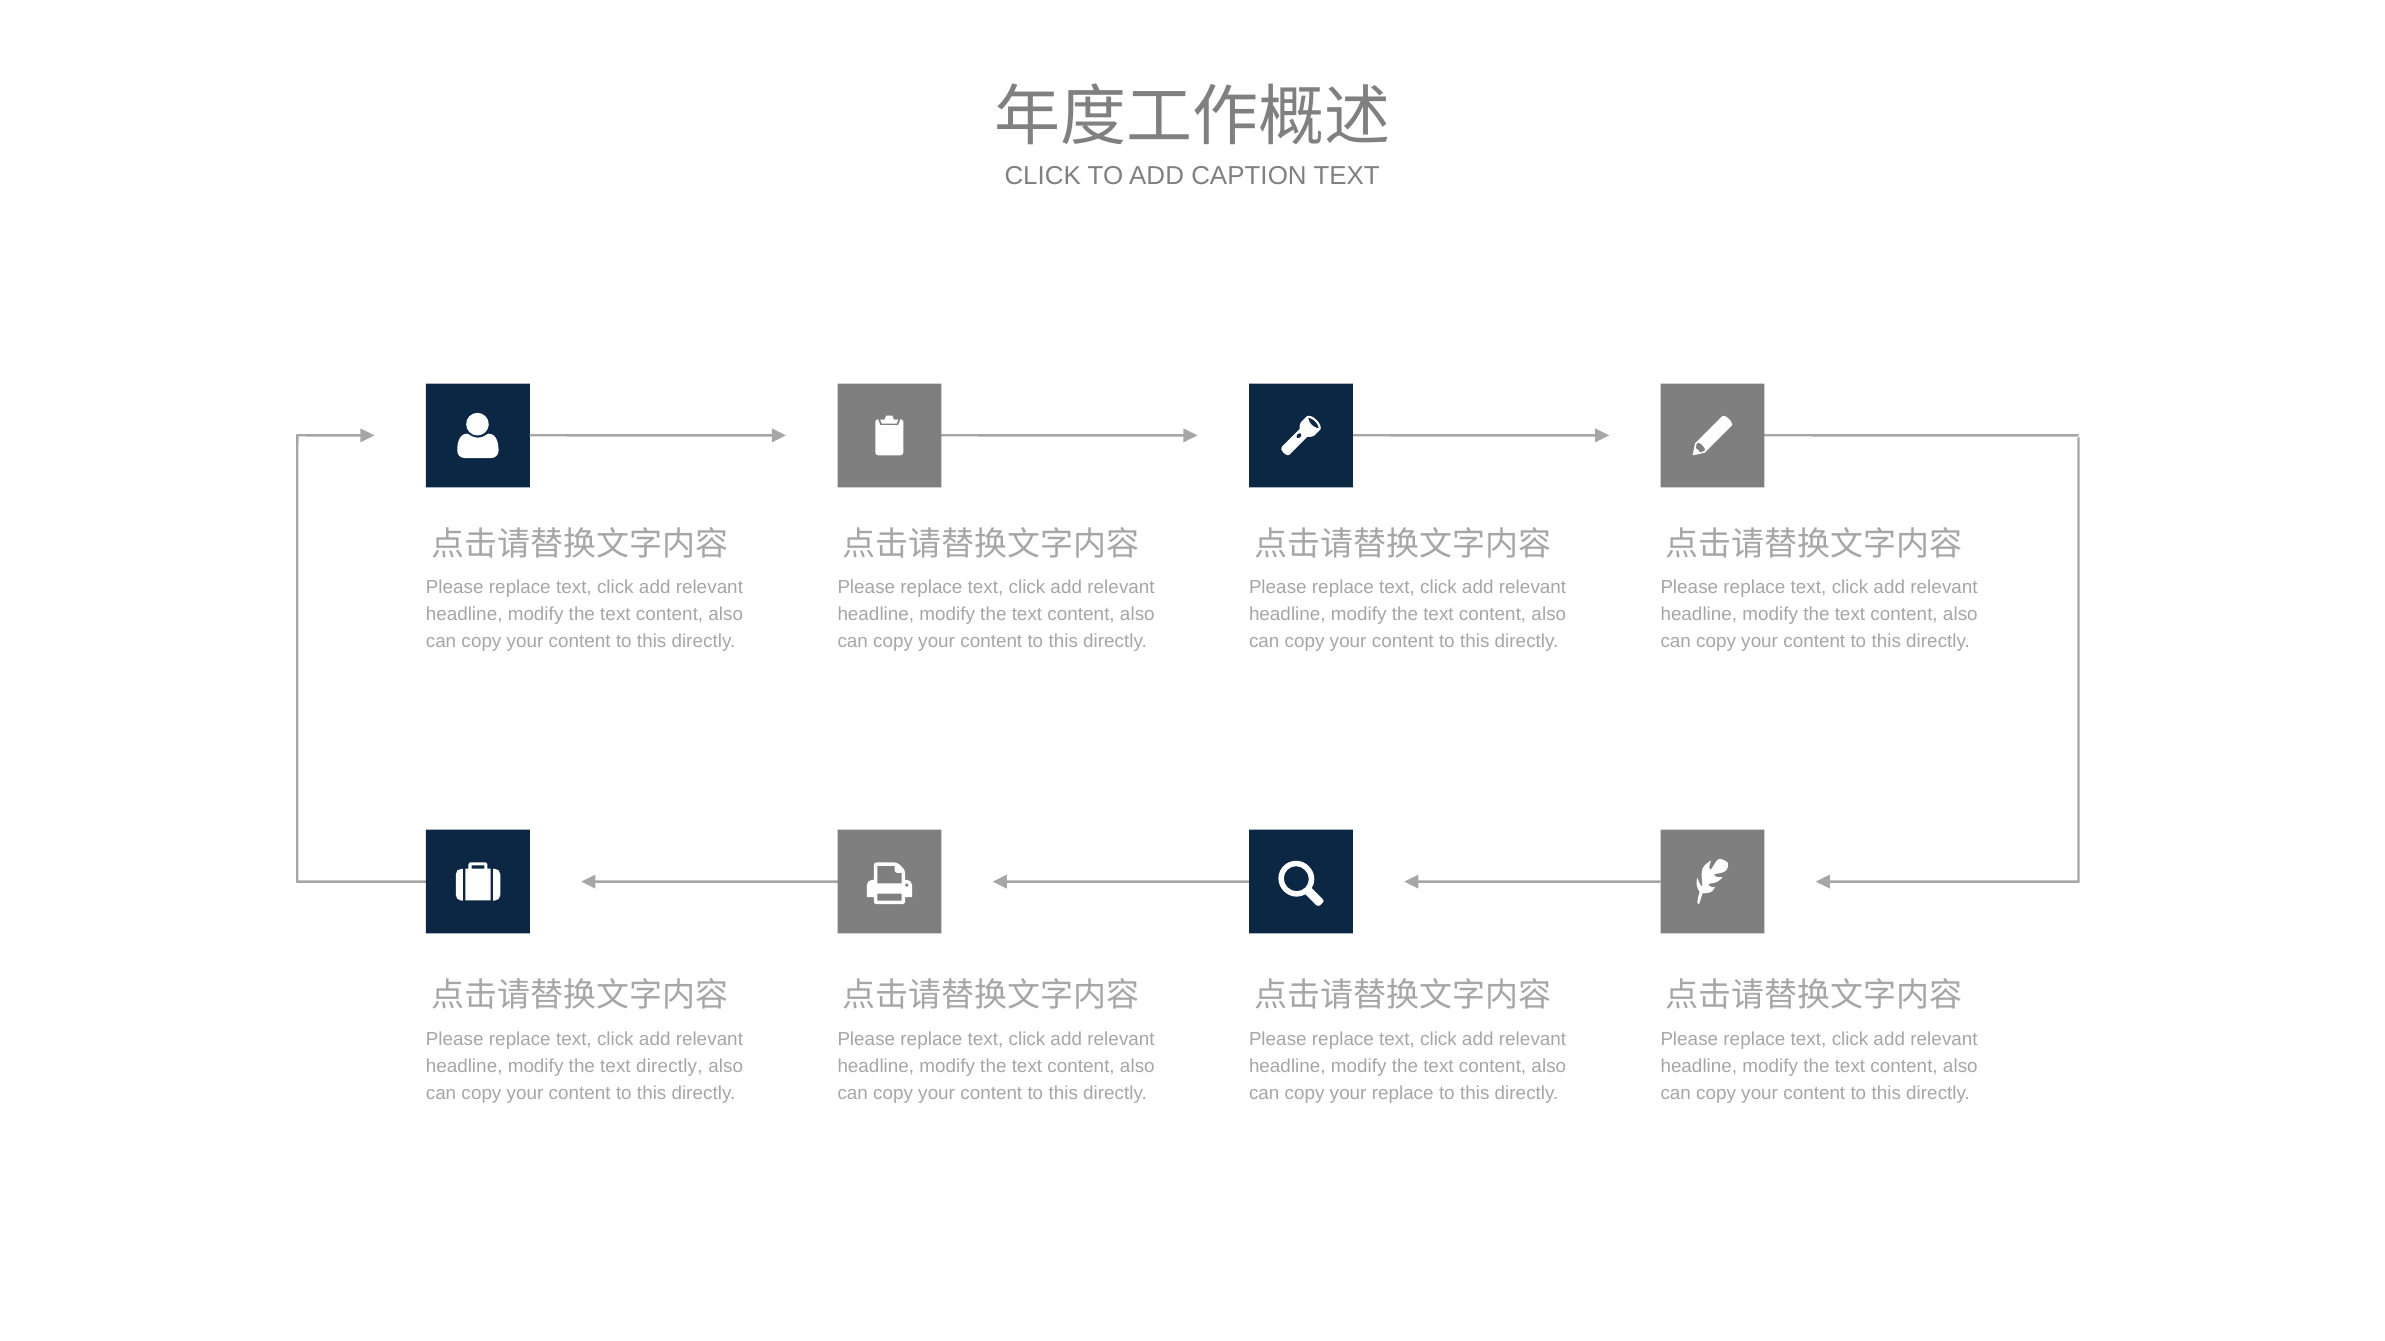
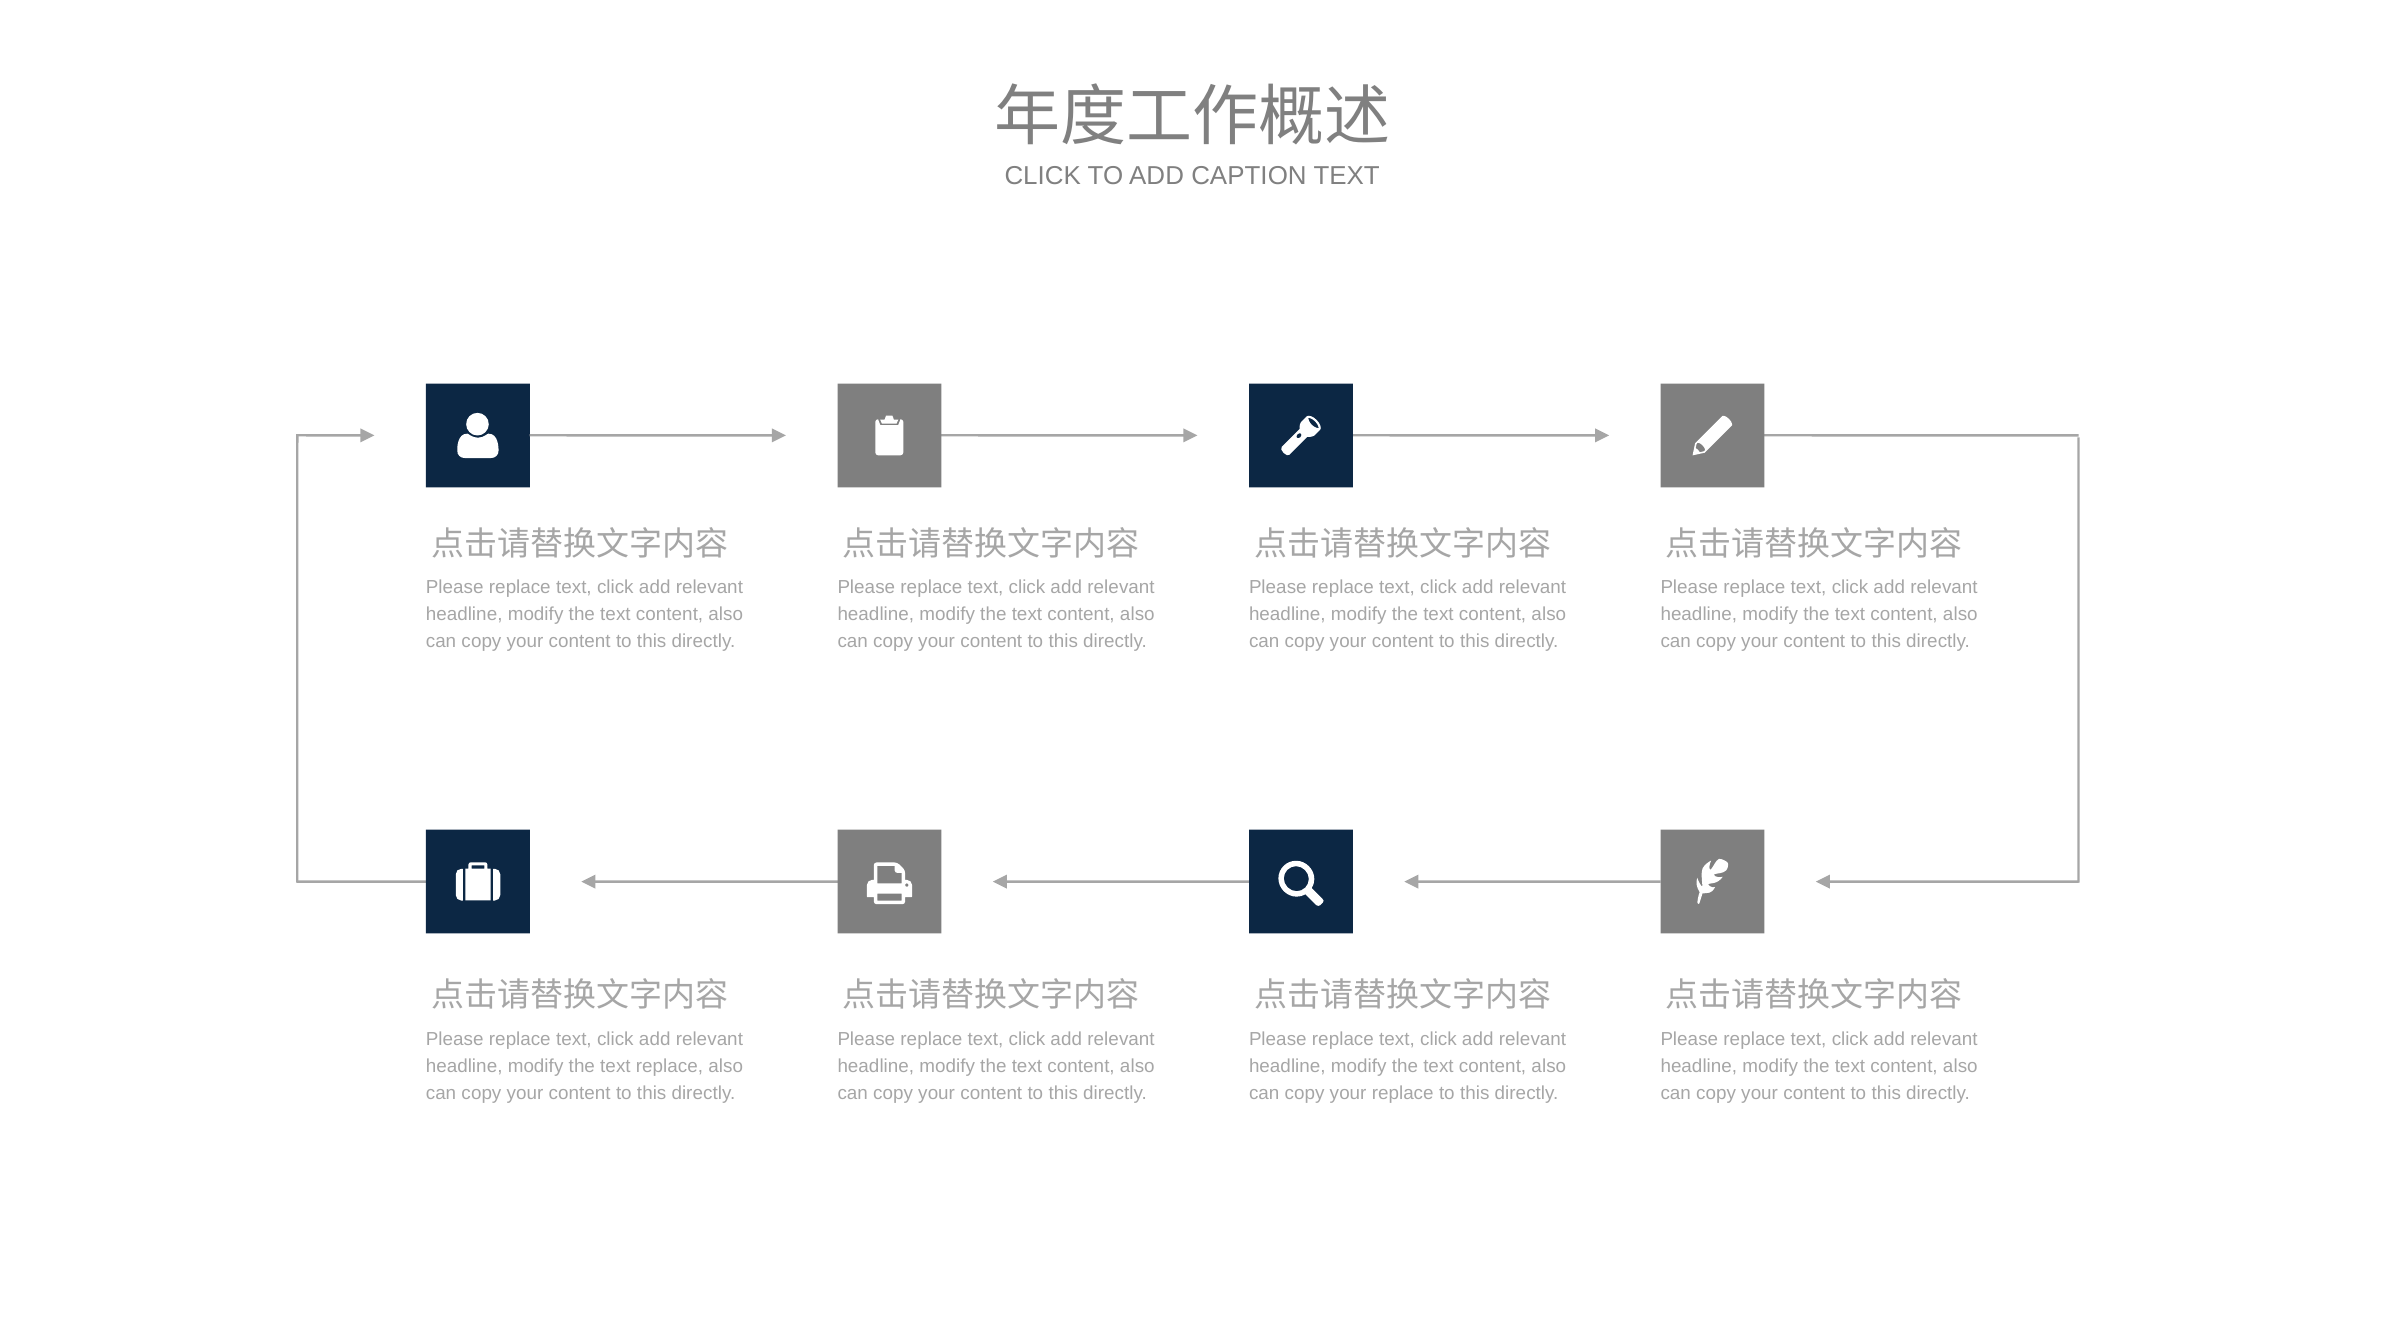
text directly: directly -> replace (669, 1067)
